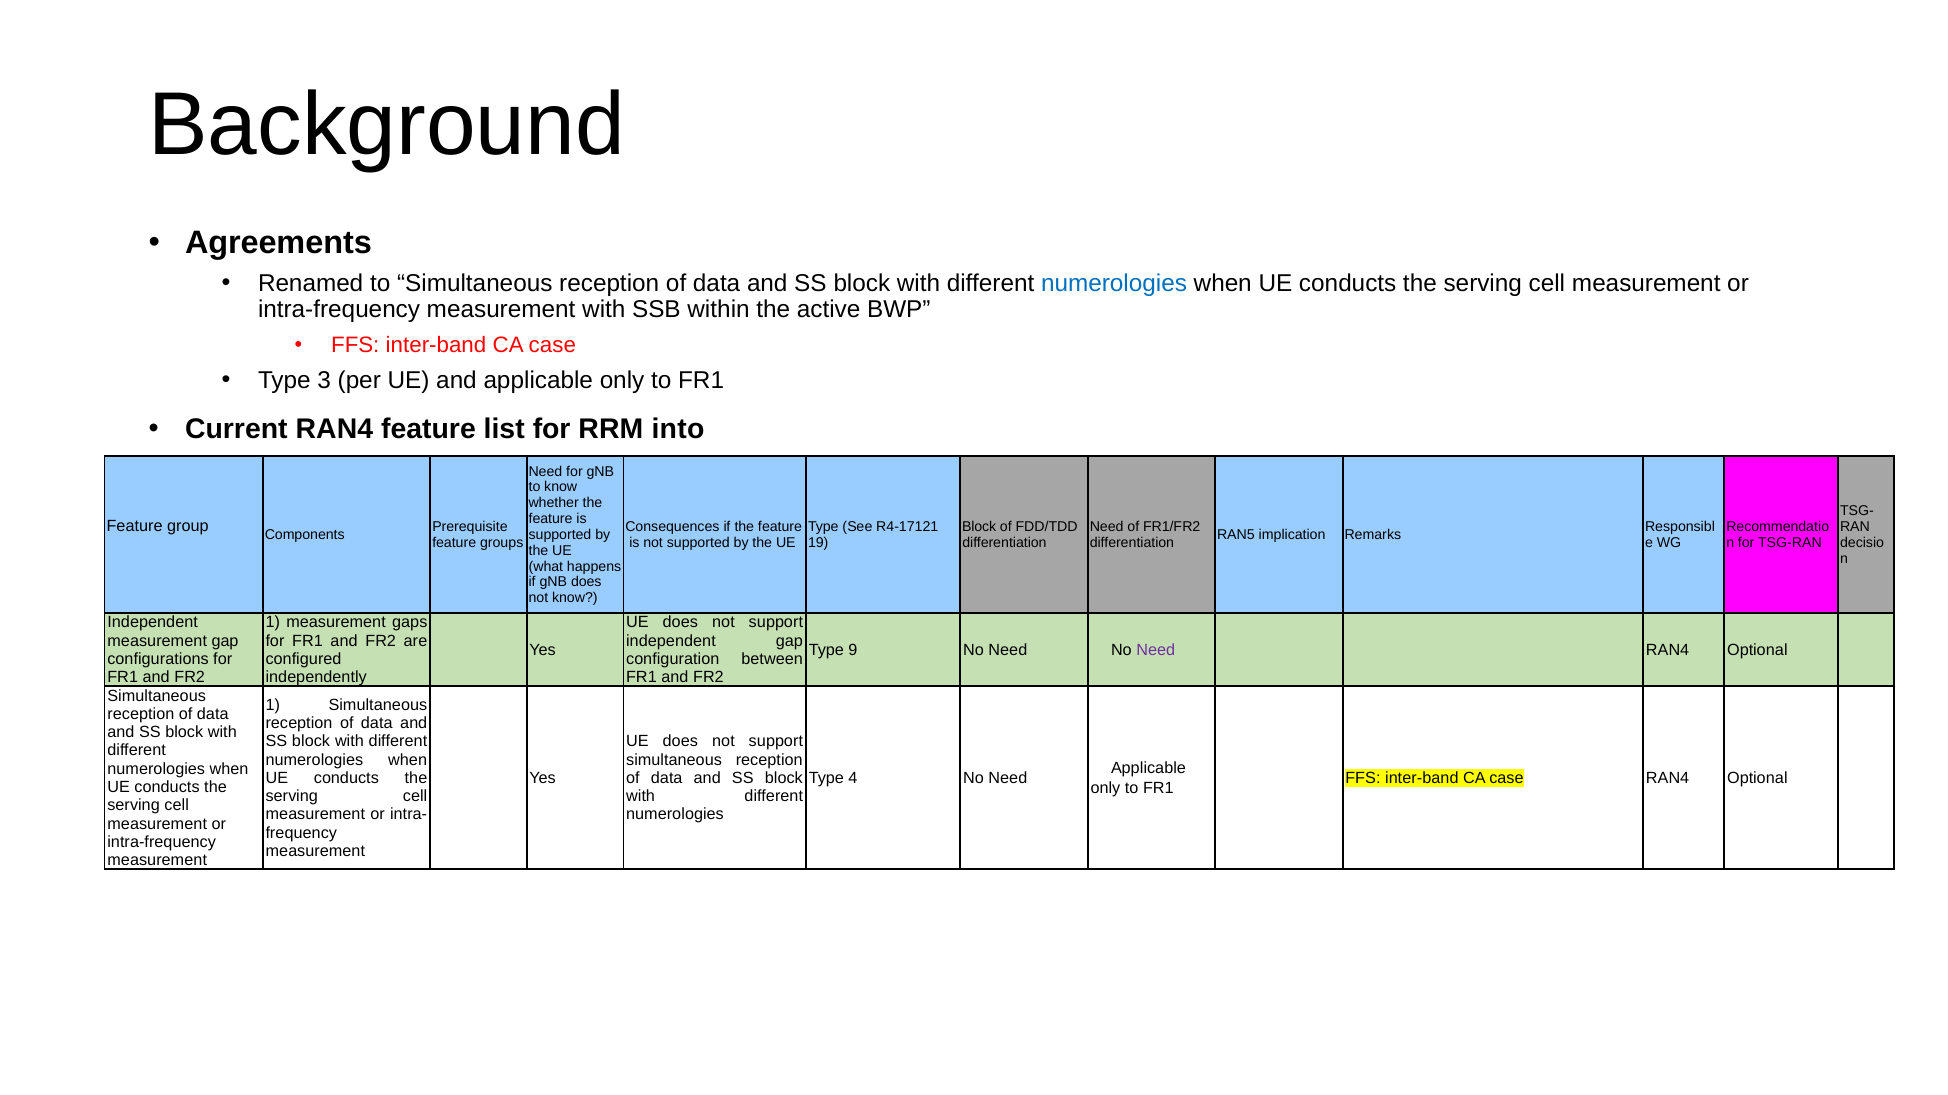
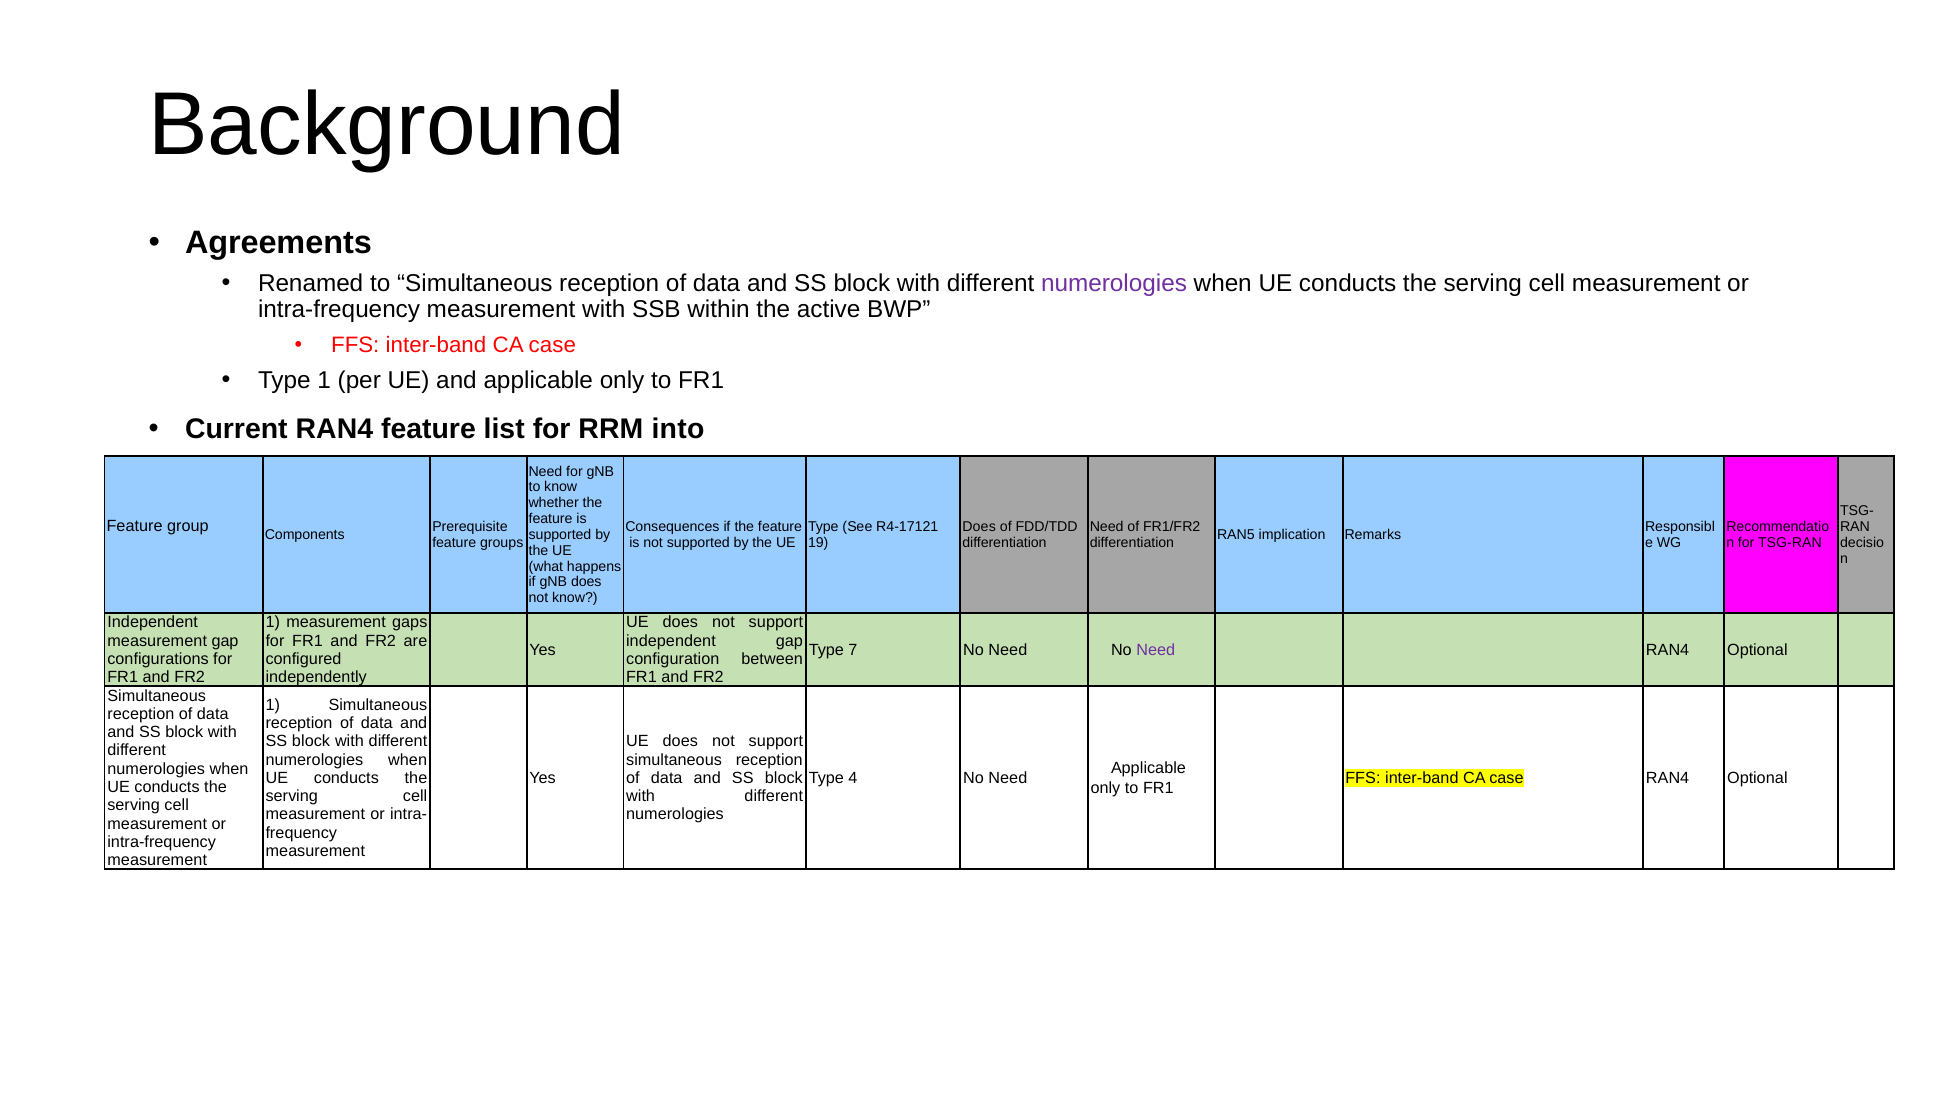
numerologies colour: blue -> purple (1114, 284)
Type 3: 3 -> 1 (324, 381)
Block: Block -> Does (979, 527)
9: 9 -> 7 (853, 650)
